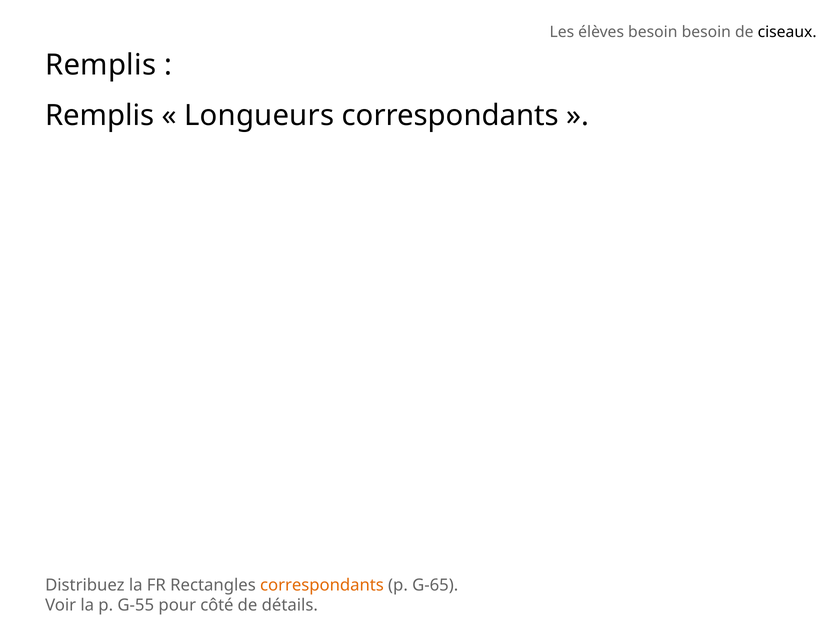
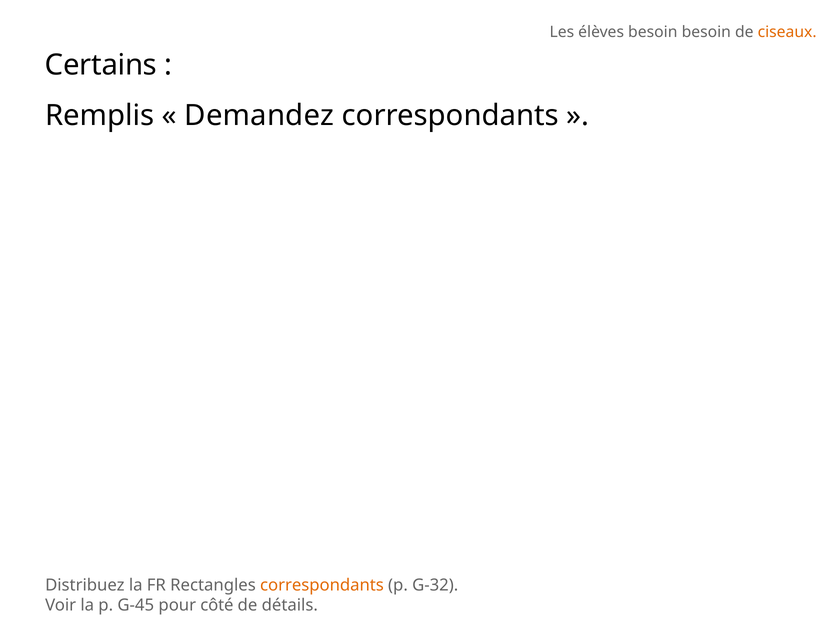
ciseaux colour: black -> orange (787, 32)
Remplis: Remplis -> Certains (101, 65)
Longueurs: Longueurs -> Demandez (259, 116)
G-65: G-65 -> G-32 (435, 586)
G-55: G-55 -> G-45 (136, 606)
